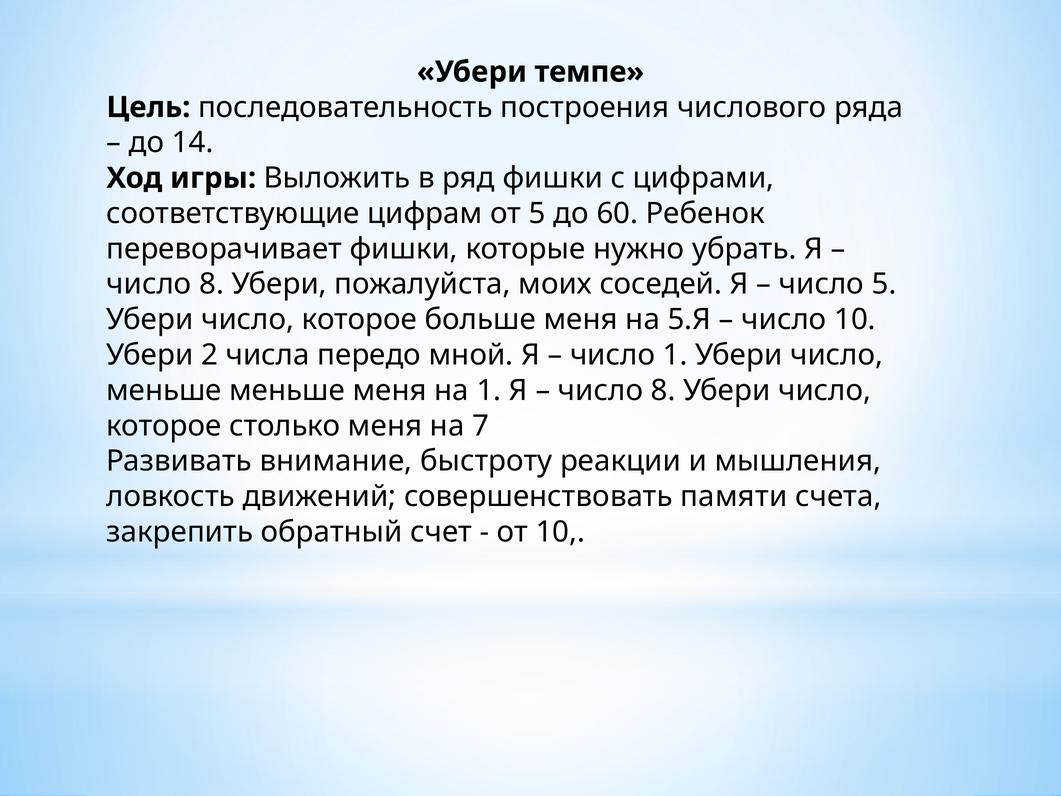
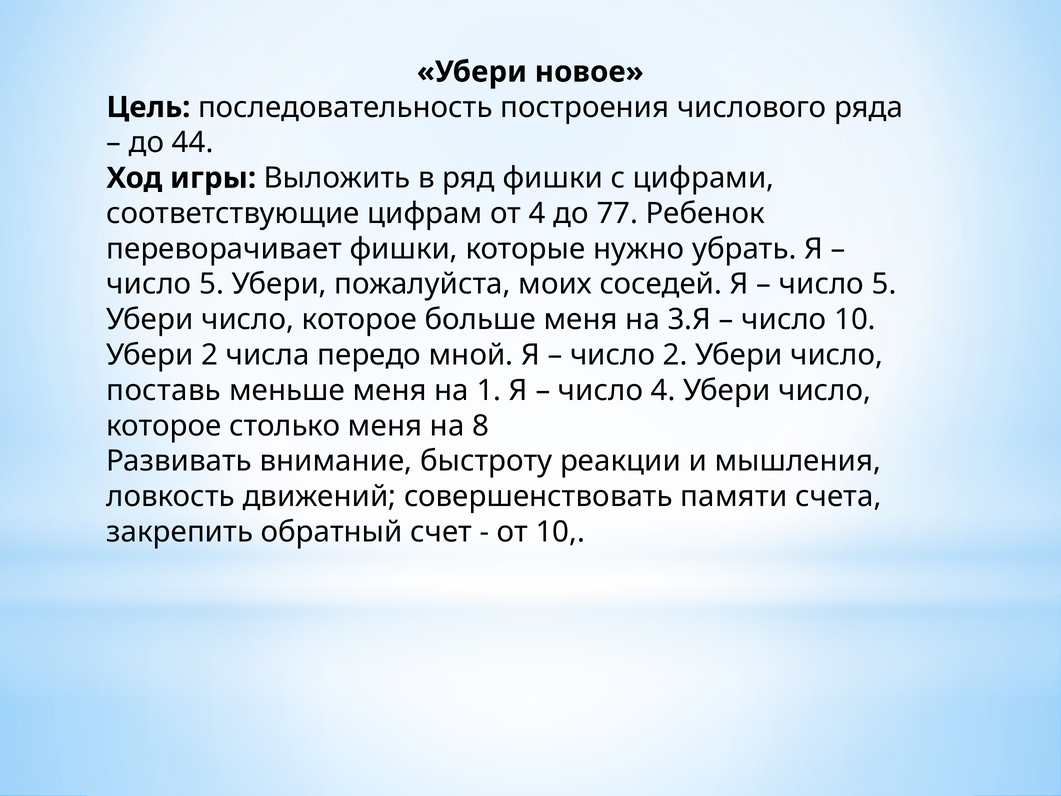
темпе: темпе -> новое (589, 72)
14: 14 -> 44 (193, 143)
от 5: 5 -> 4 (537, 213)
60: 60 -> 77 (617, 213)
8: 8 -> 5 (212, 284)
5.Я: 5.Я -> 3.Я (689, 320)
число 1: 1 -> 2 (675, 355)
меньше: меньше -> поставь (164, 390)
8: 8 -> 4 (663, 390)
7: 7 -> 8 (481, 426)
